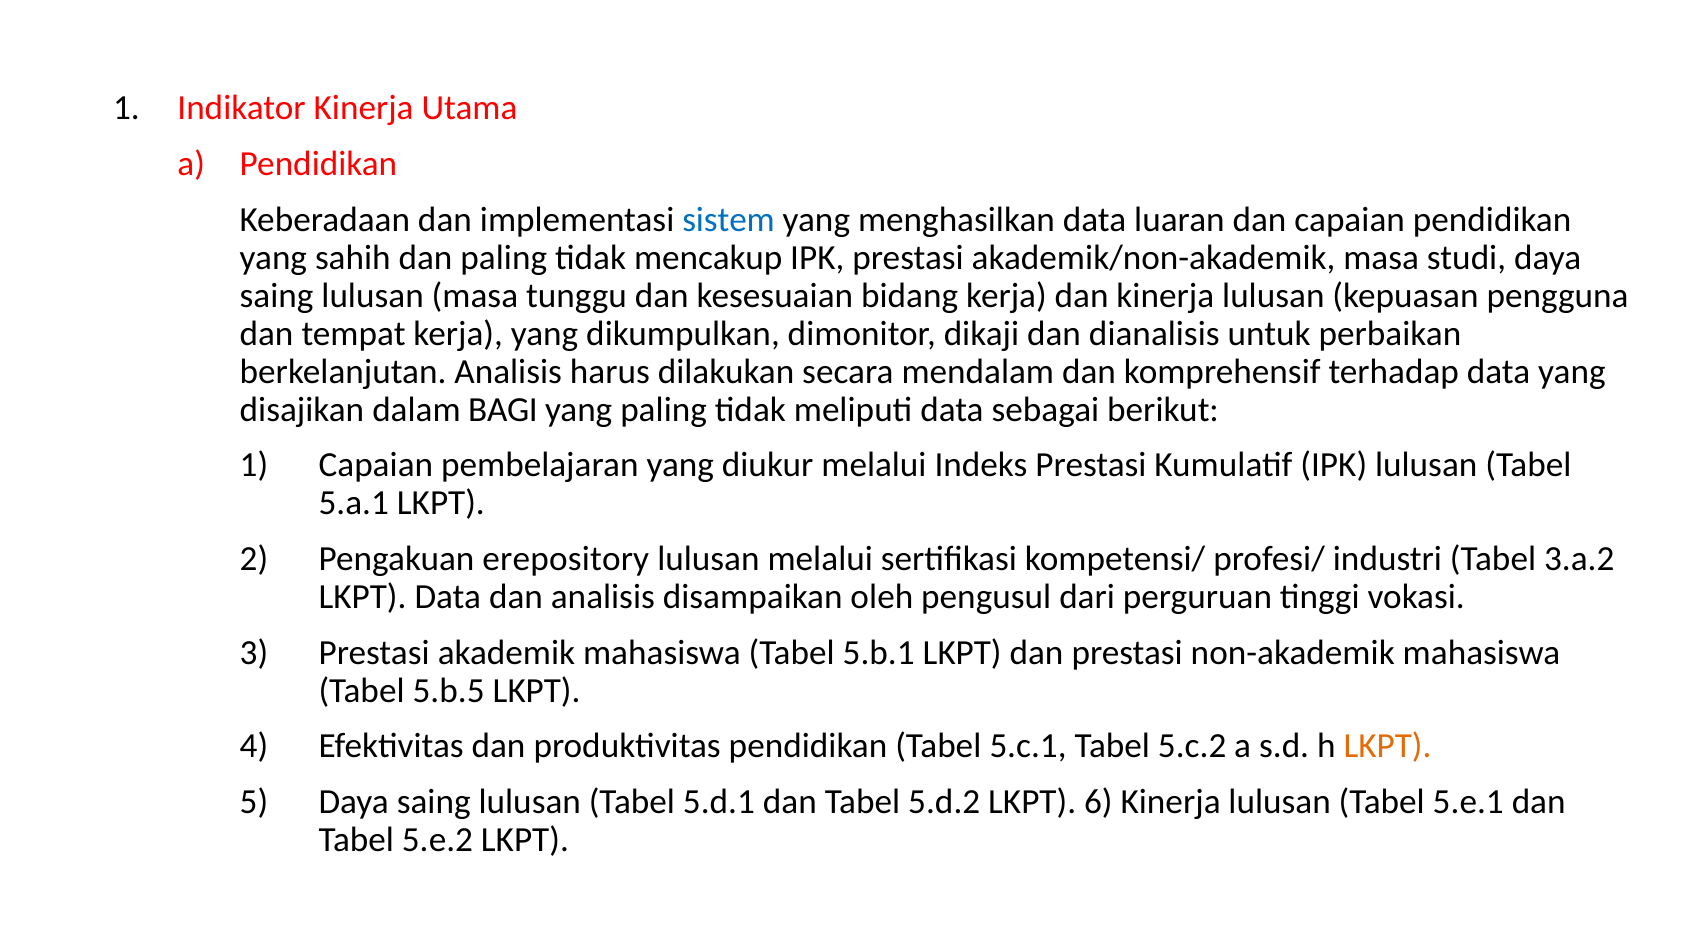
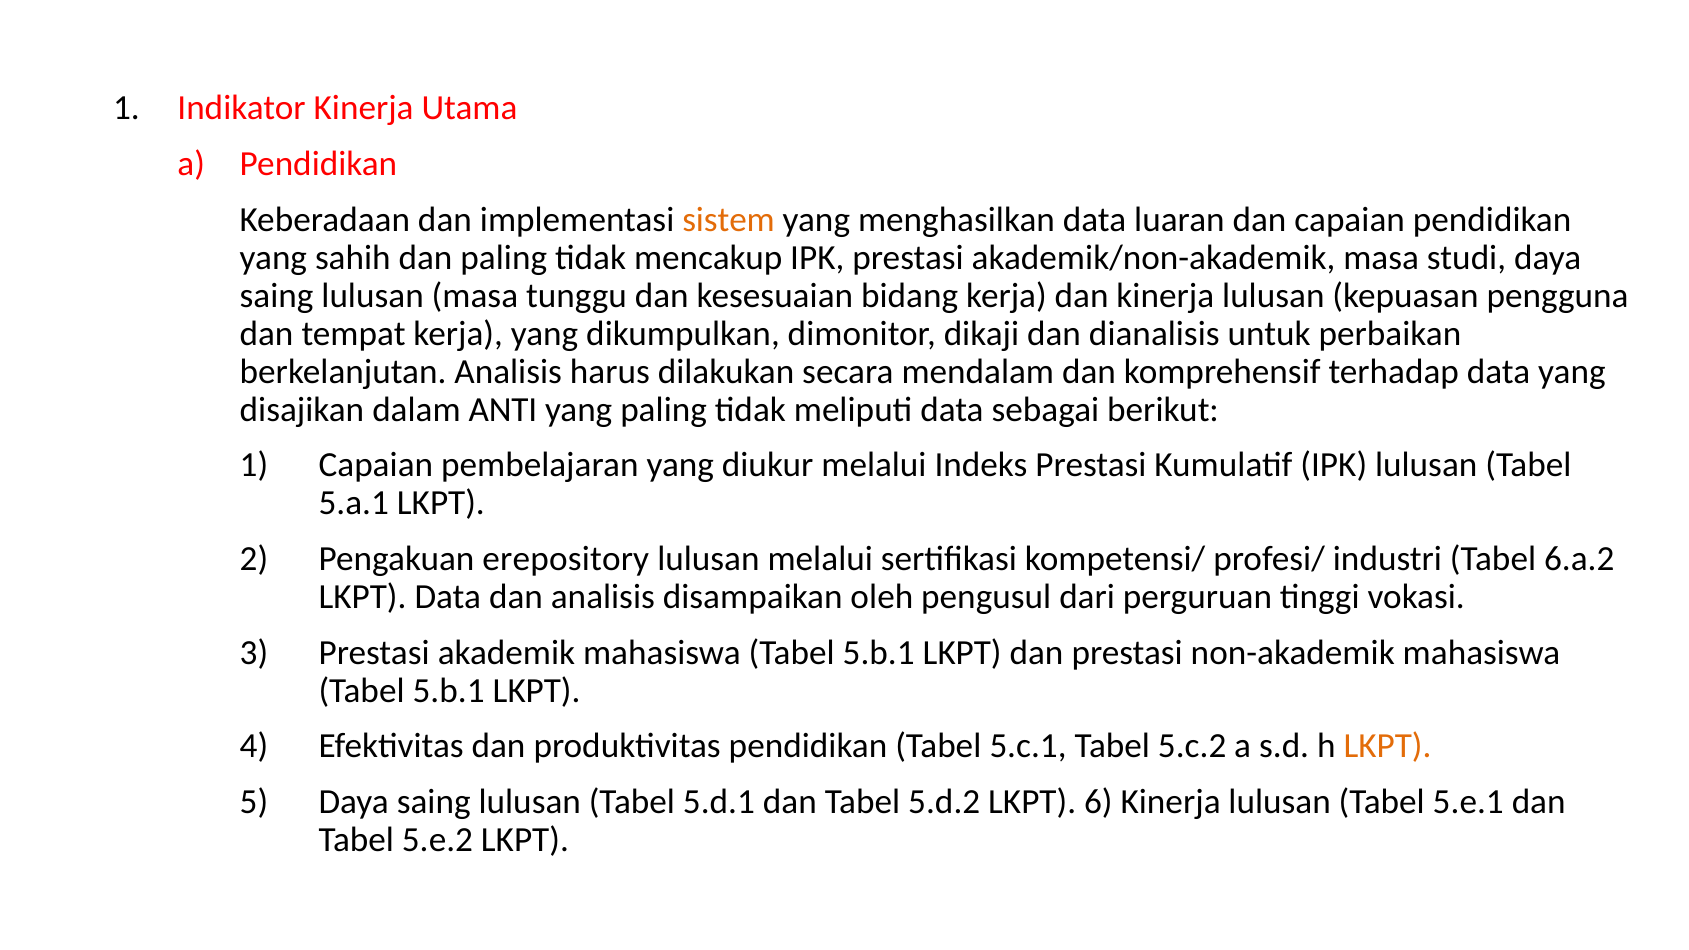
sistem colour: blue -> orange (729, 220)
BAGI: BAGI -> ANTI (503, 410)
3.a.2: 3.a.2 -> 6.a.2 (1579, 559)
5.b.5: 5.b.5 -> 5.b.1 (449, 690)
